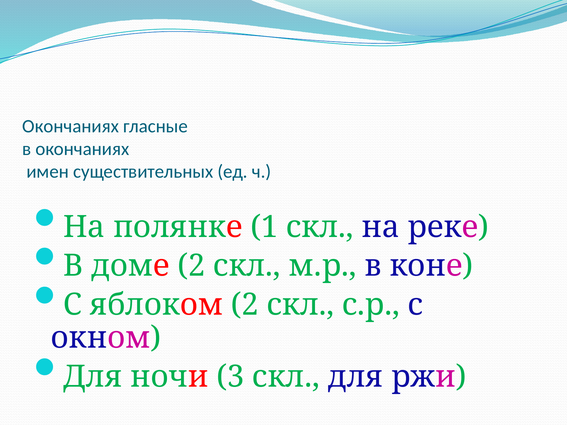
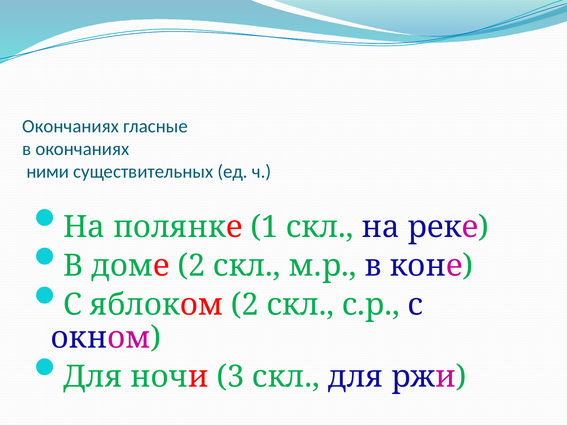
имен: имен -> ними (48, 172)
